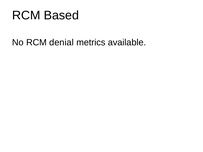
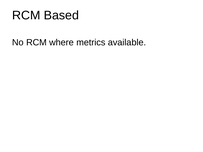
denial: denial -> where (62, 43)
